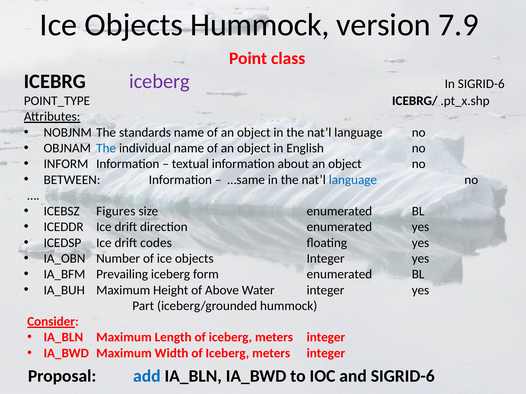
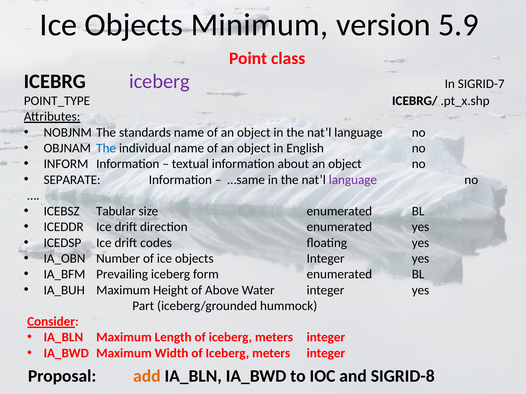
Objects Hummock: Hummock -> Minimum (260, 25)
7.9: 7.9 -> 5.9 (458, 25)
In SIGRID-6: SIGRID-6 -> SIGRID-7 (481, 84)
BETWEEN: BETWEEN -> SEPARATE (72, 180)
language colour: blue -> purple (353, 180)
Figures: Figures -> Tabular (116, 211)
add colour: blue -> orange (147, 377)
and SIGRID-6: SIGRID-6 -> SIGRID-8 (403, 377)
